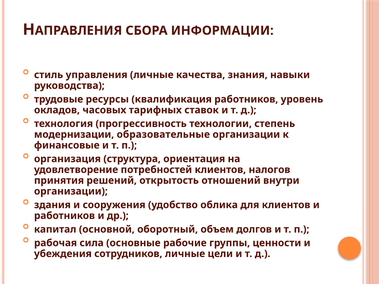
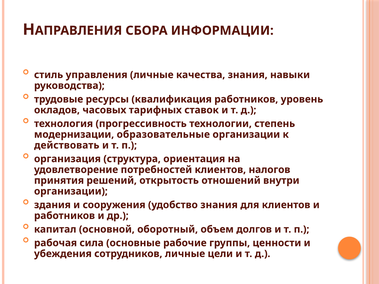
финансовые: финансовые -> действовать (67, 145)
удобство облика: облика -> знания (219, 205)
